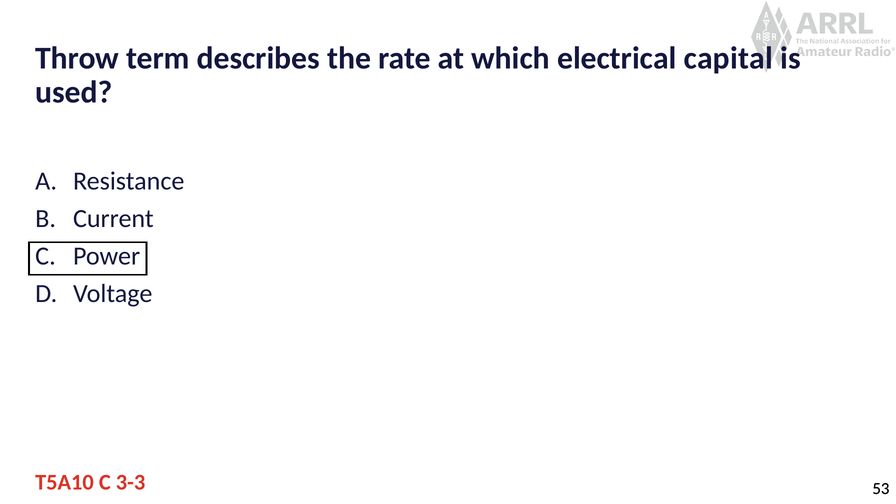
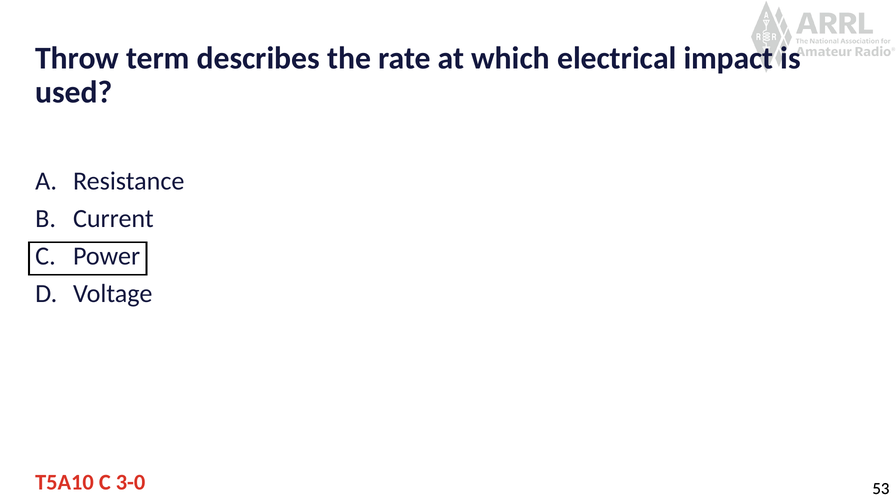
capital: capital -> impact (728, 58)
3-3: 3-3 -> 3-0 (131, 483)
